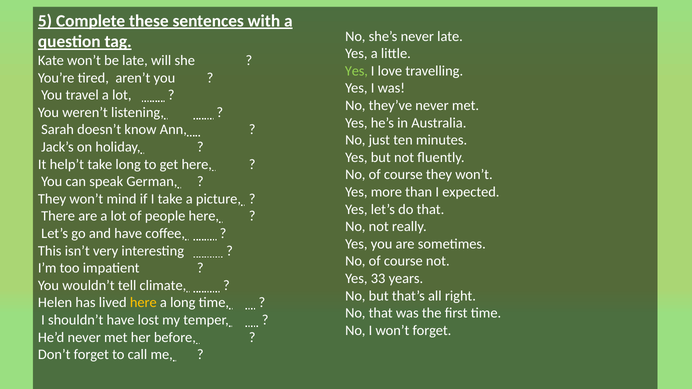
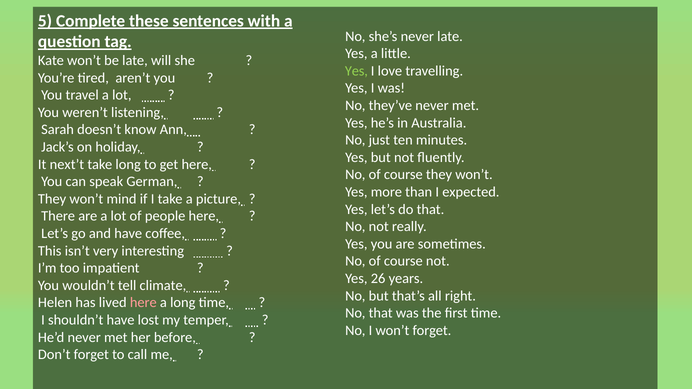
help’t: help’t -> next’t (67, 164)
33: 33 -> 26 (378, 279)
here colour: yellow -> pink (143, 303)
